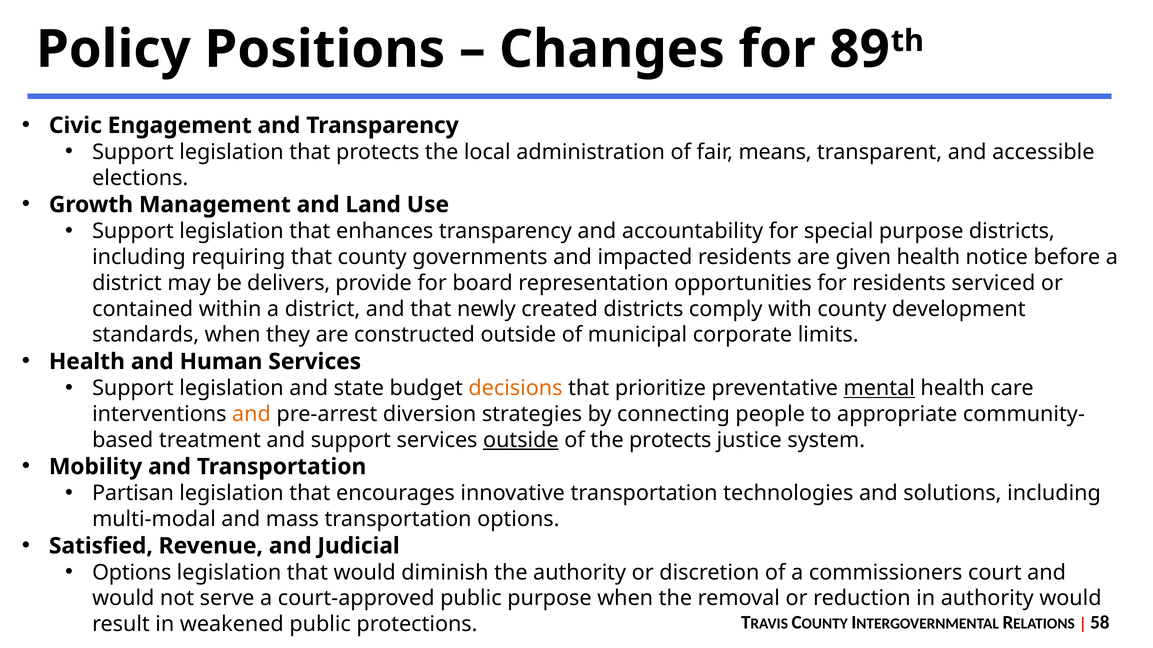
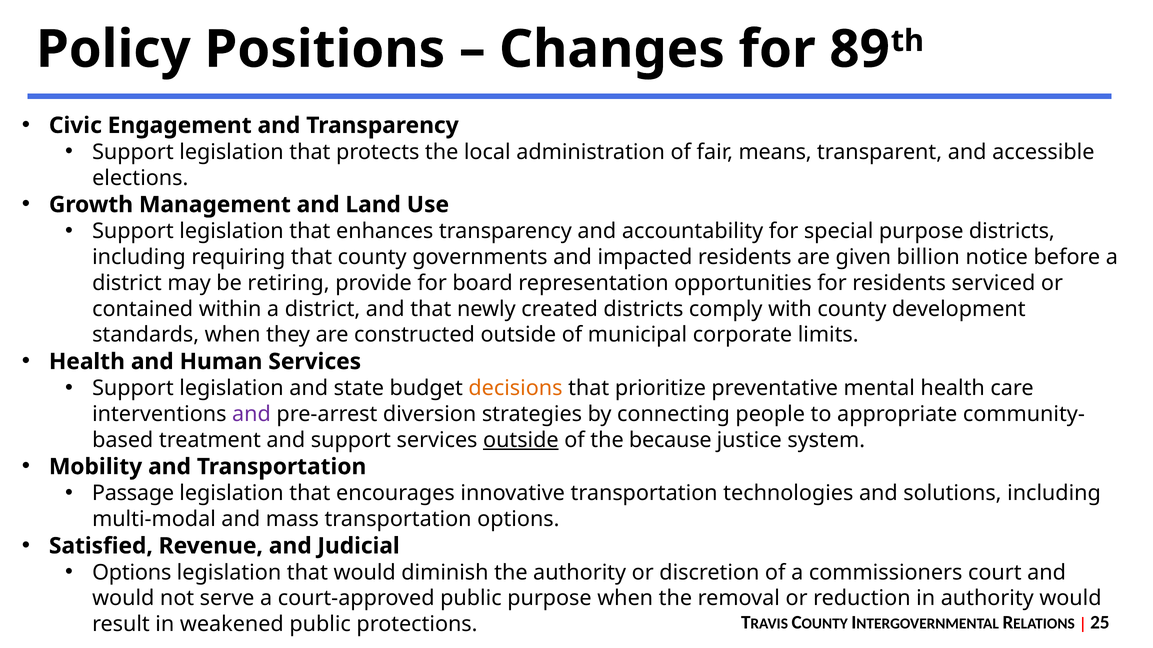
given health: health -> billion (928, 257)
delivers: delivers -> retiring (289, 283)
mental underline: present -> none (879, 388)
and colour: orange -> purple (252, 414)
the protects: protects -> because (670, 440)
Partisan: Partisan -> Passage (133, 494)
58: 58 -> 25 (1100, 623)
